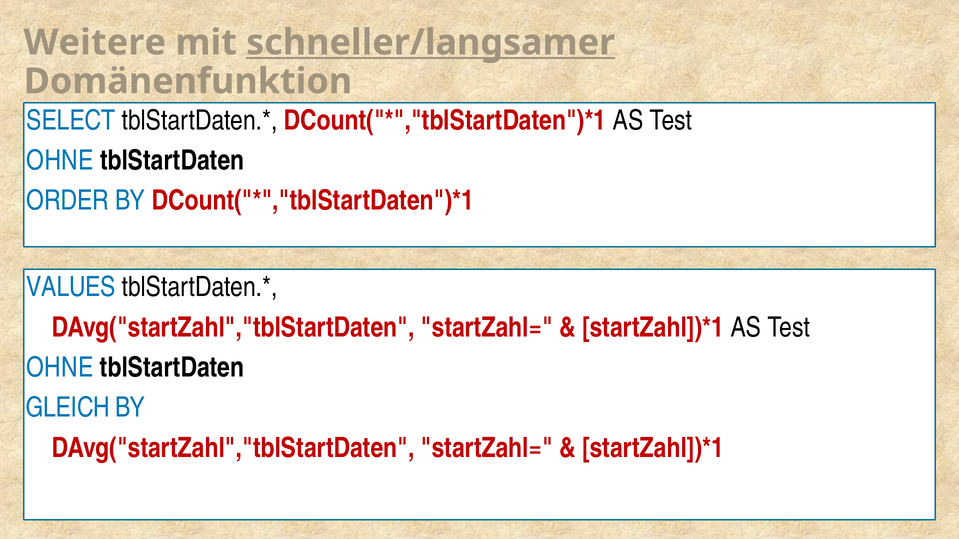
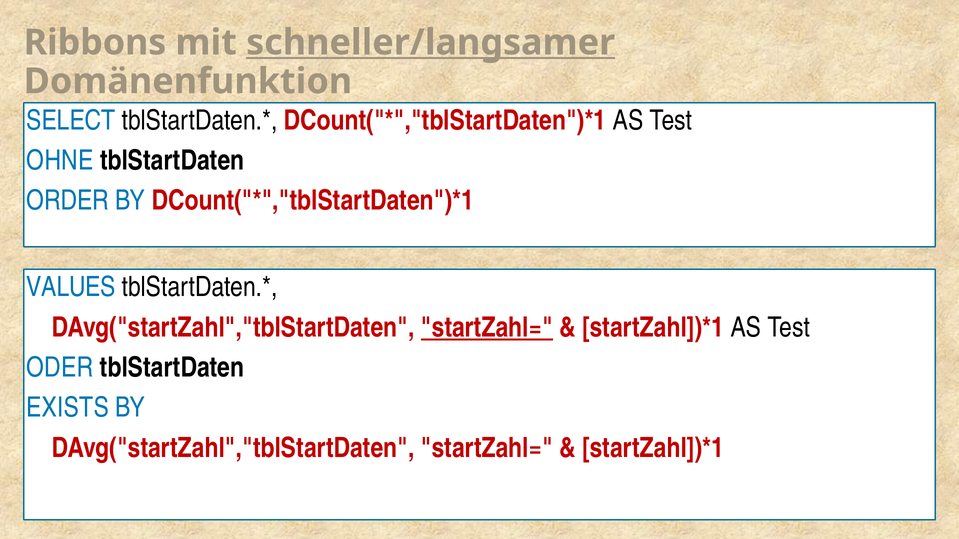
Weitere: Weitere -> Ribbons (95, 43)
startZahl= underline: none -> present (487, 328)
OHNE: OHNE -> ODER (60, 368)
GLEICH: GLEICH -> EXISTS (68, 408)
